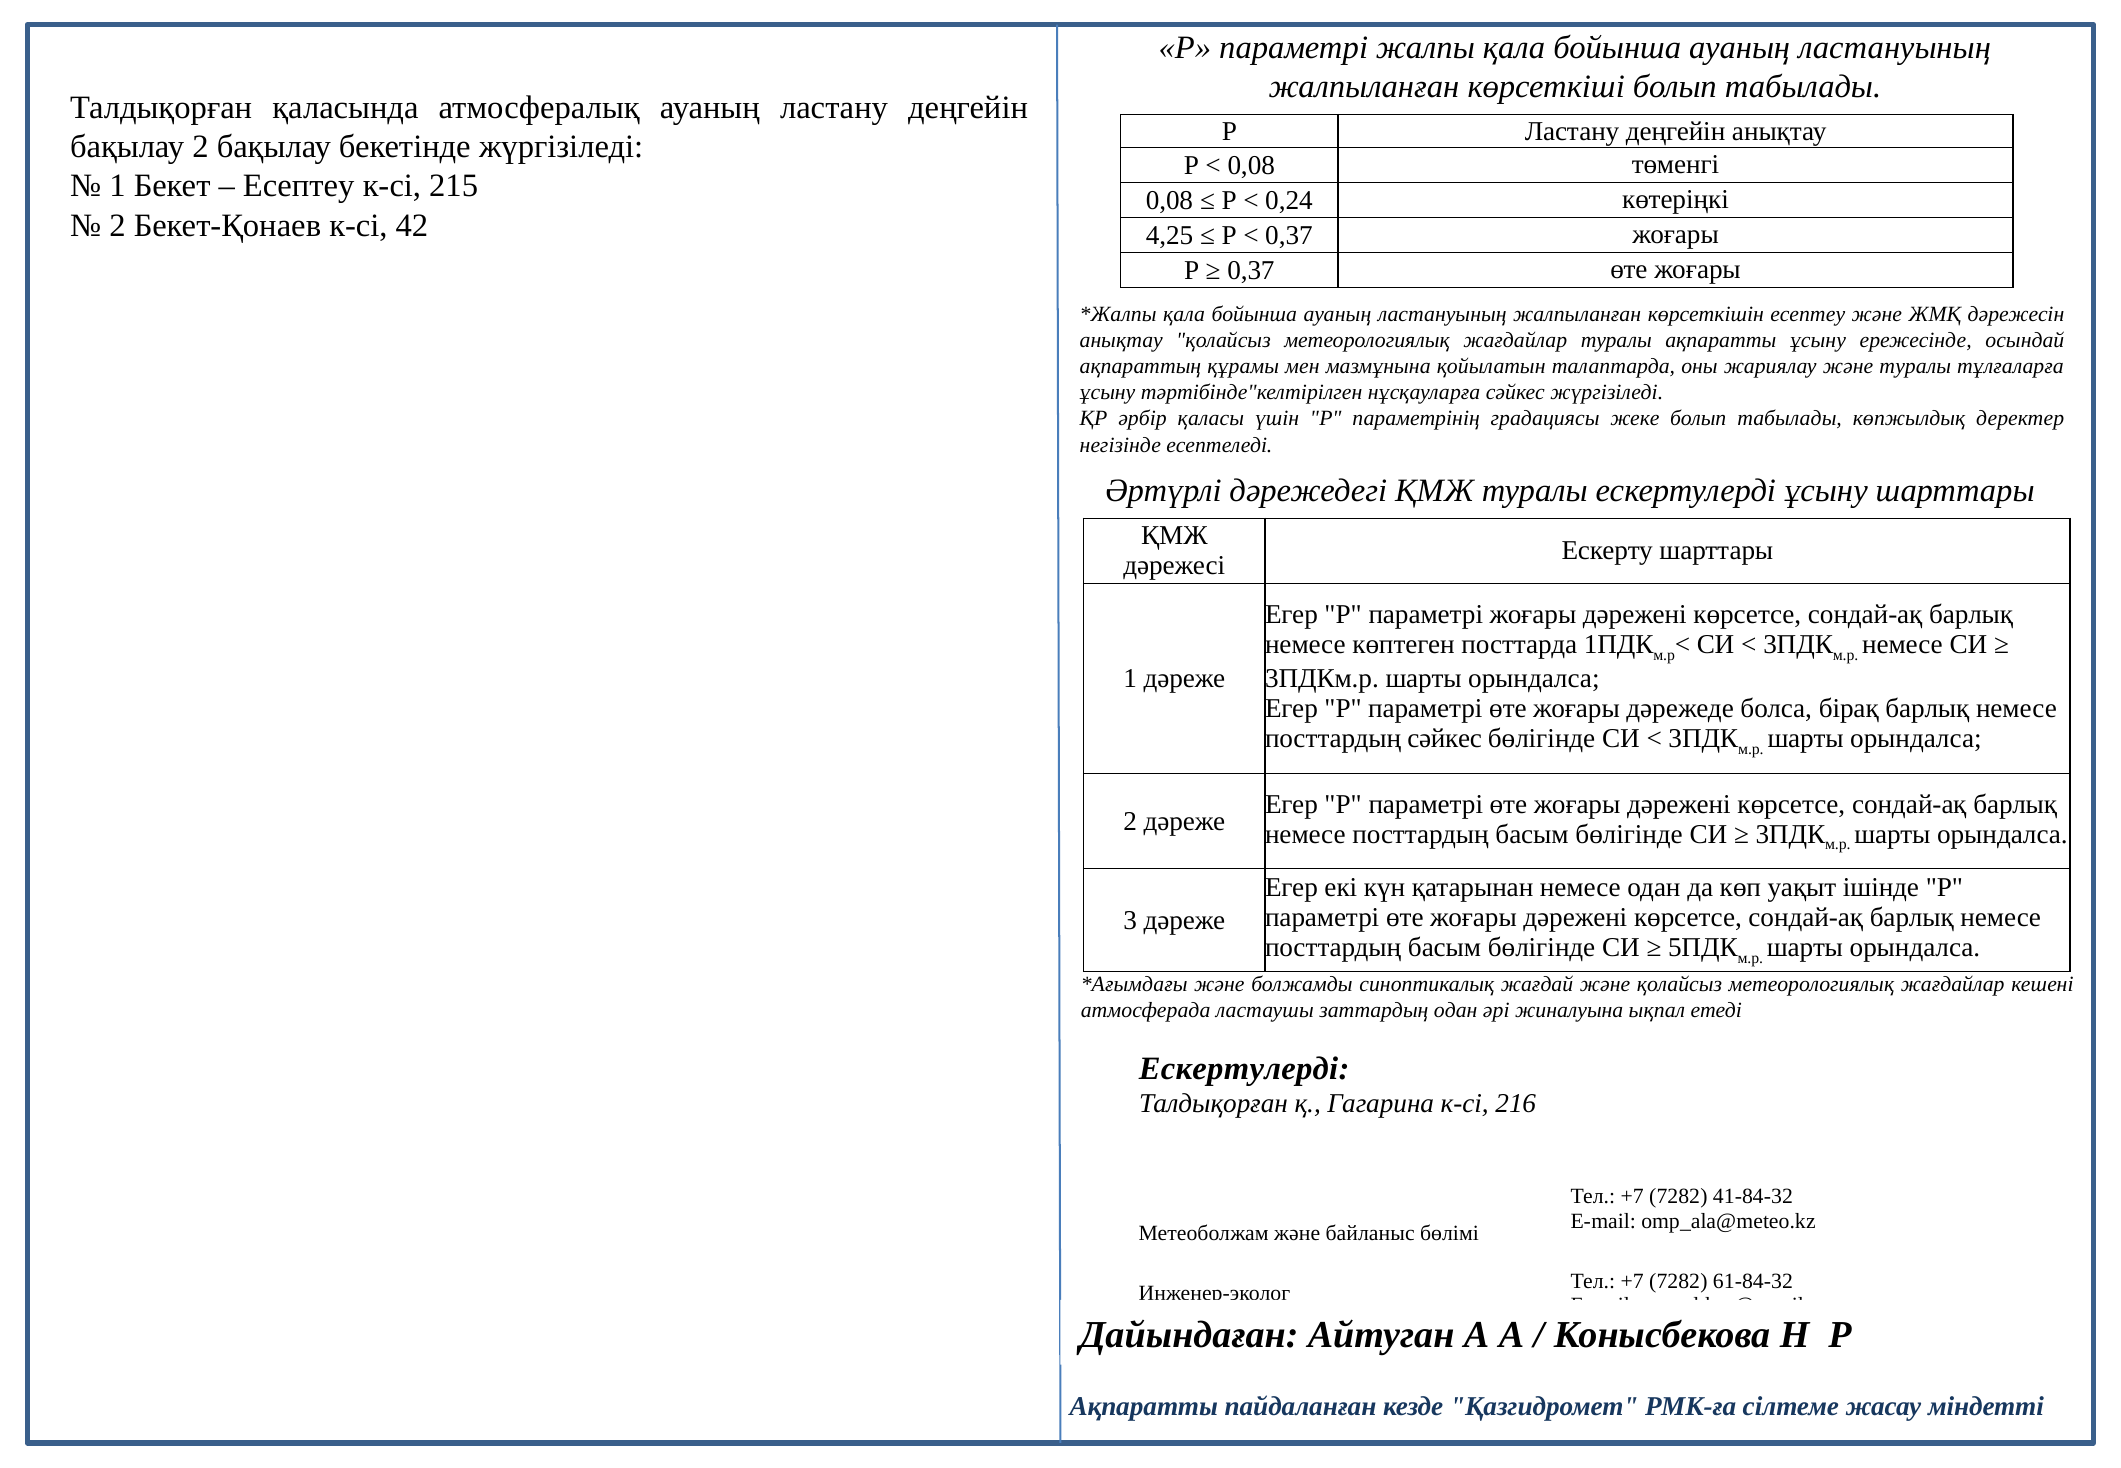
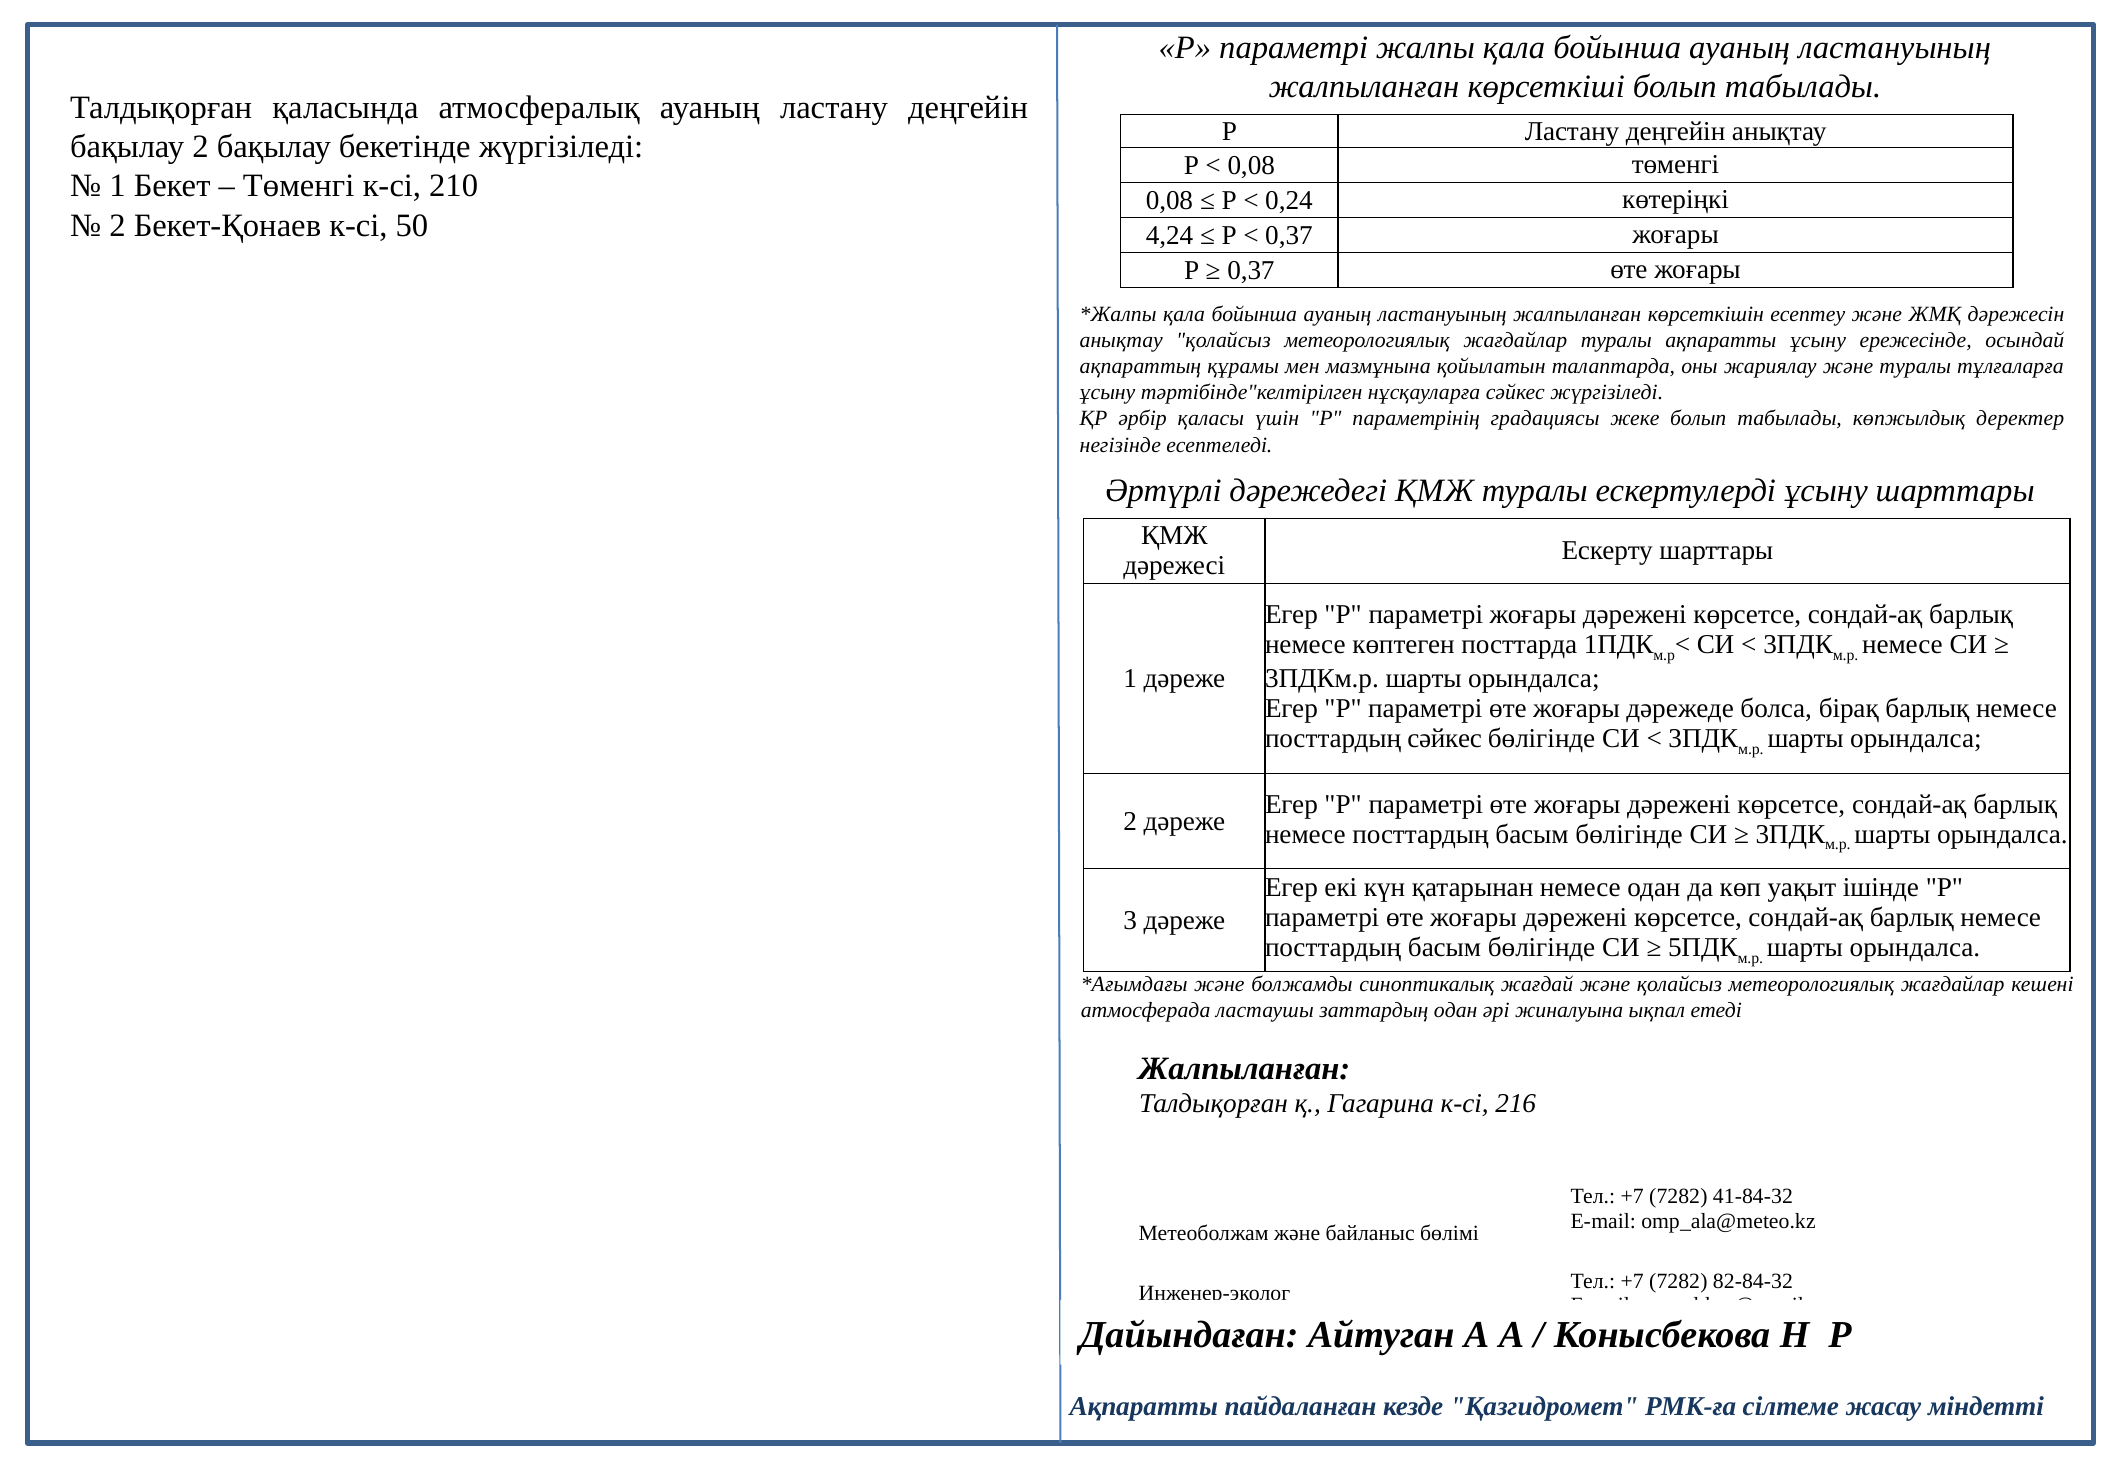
Есептеу: Есептеу -> Төменгі (299, 186)
215: 215 -> 210 (454, 186)
42: 42 -> 50 (412, 225)
4,25: 4,25 -> 4,24 (1170, 236)
Ескертулерді: Ескертулерді -> Жалпыланған (1244, 1069)
61-84-32: 61-84-32 -> 82-84-32 (1753, 1282)
